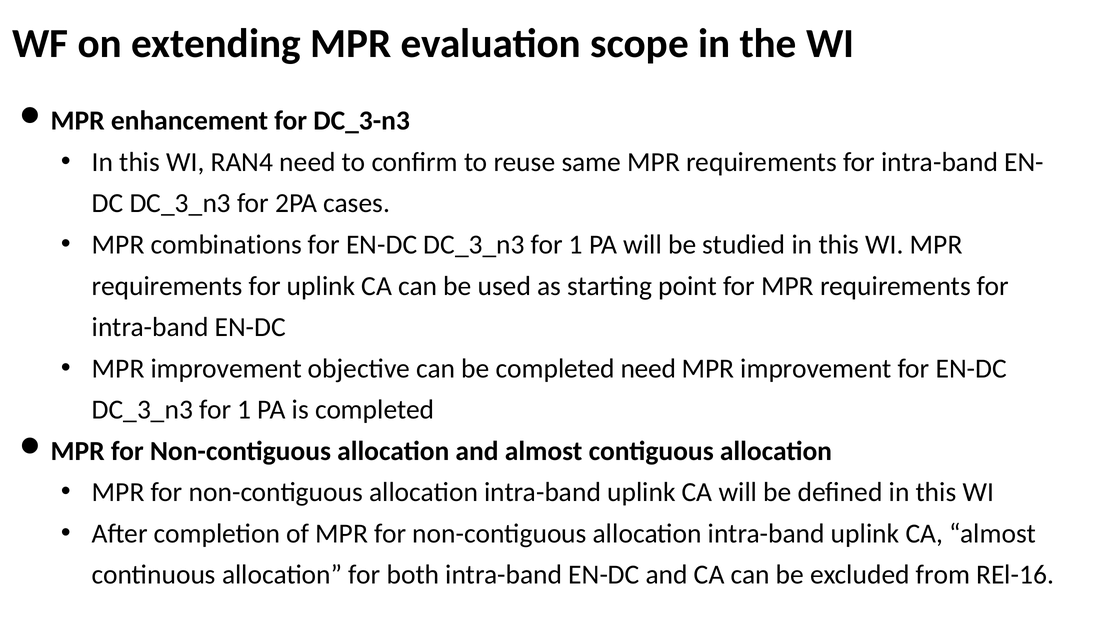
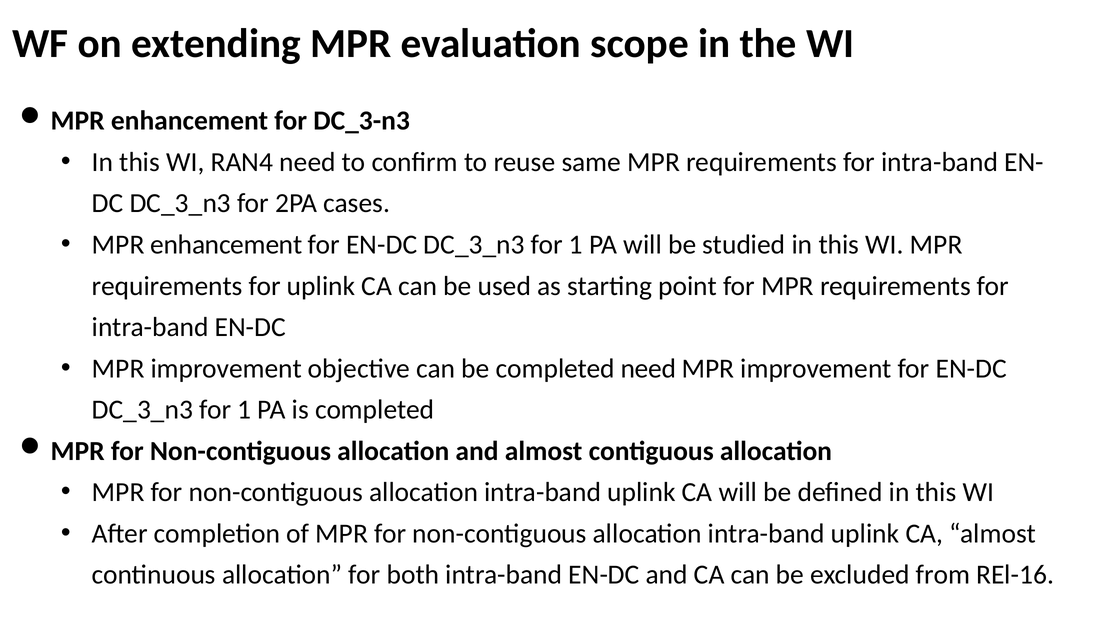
combinations: combinations -> enhancement (226, 245)
